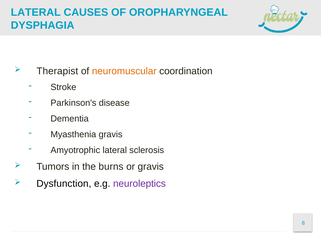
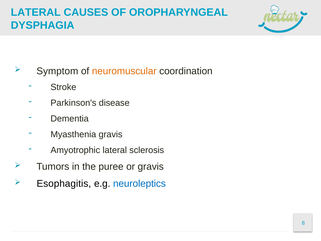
Therapist: Therapist -> Symptom (57, 71)
burns: burns -> puree (111, 166)
Dysfunction: Dysfunction -> Esophagitis (64, 183)
neuroleptics colour: purple -> blue (139, 183)
